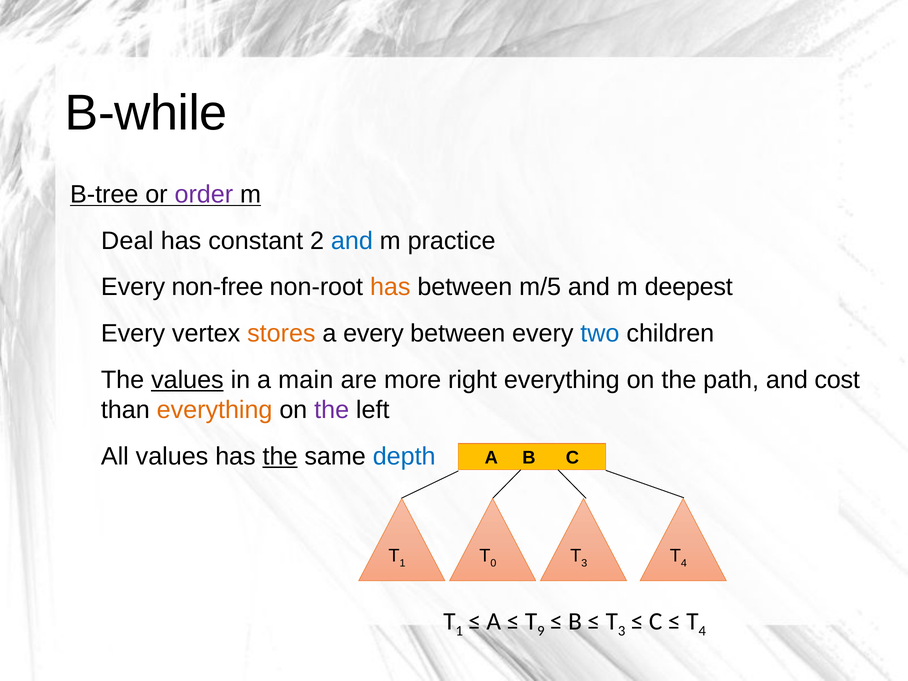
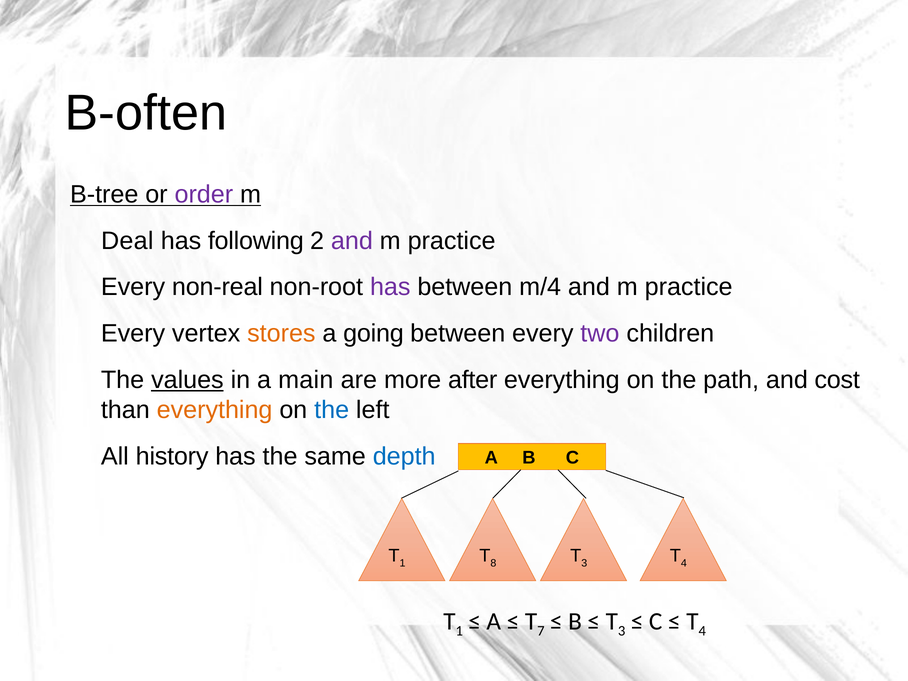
B-while: B-while -> B-often (146, 113)
constant: constant -> following (256, 241)
and colour: blue -> purple (352, 241)
non-free: non-free -> non-real (217, 287)
has colour: orange -> purple (390, 287)
m/5: m/5 -> m/4 (540, 287)
deepest: deepest -> practice (689, 287)
a every: every -> going (373, 333)
two colour: blue -> purple (600, 333)
right: right -> after (473, 380)
the colour: purple -> blue (332, 410)
All values: values -> history (172, 456)
the underline: present -> none (280, 456)
0: 0 -> 8 (493, 563)
9: 9 -> 7 (541, 631)
